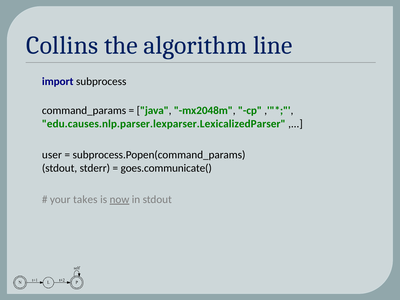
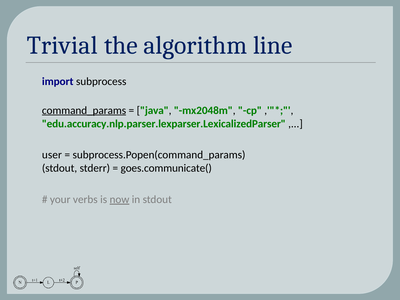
Collins: Collins -> Trivial (62, 46)
command_params underline: none -> present (84, 110)
edu.causes.nlp.parser.lexparser.LexicalizedParser: edu.causes.nlp.parser.lexparser.LexicalizedParser -> edu.accuracy.nlp.parser.lexparser.LexicalizedParser (164, 124)
takes: takes -> verbs (85, 199)
